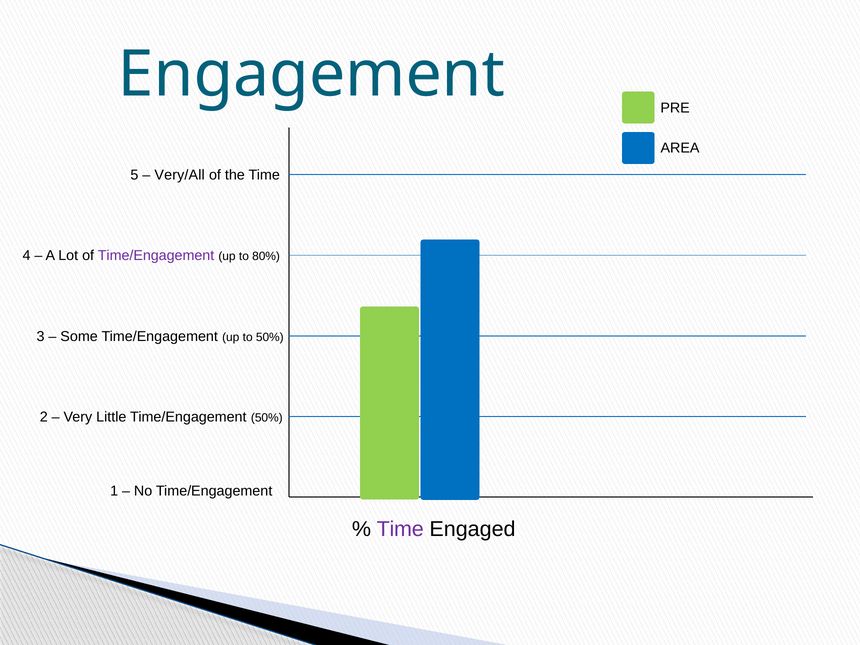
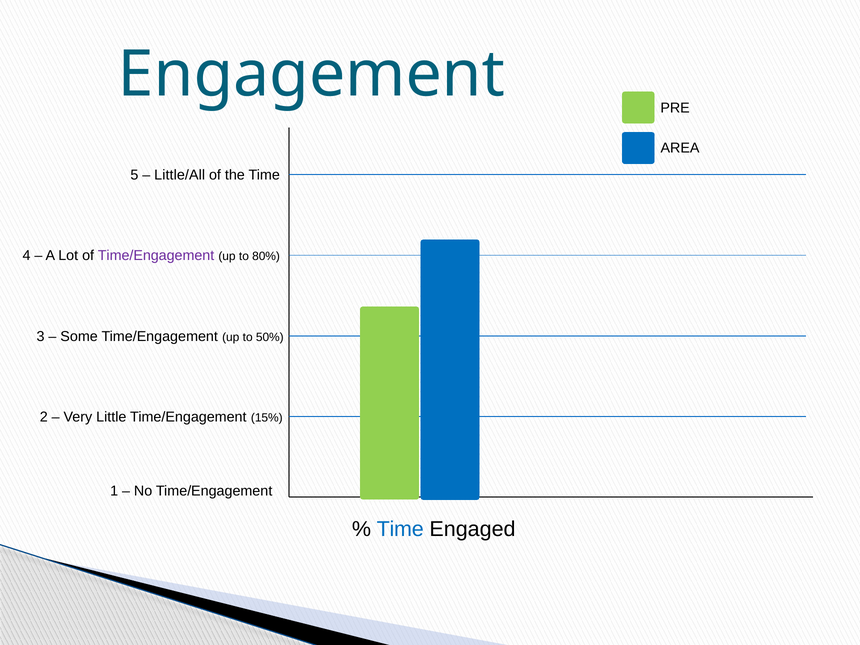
Very/All: Very/All -> Little/All (180, 175)
Time/Engagement 50%: 50% -> 15% (267, 418)
Time colour: purple -> blue (400, 529)
